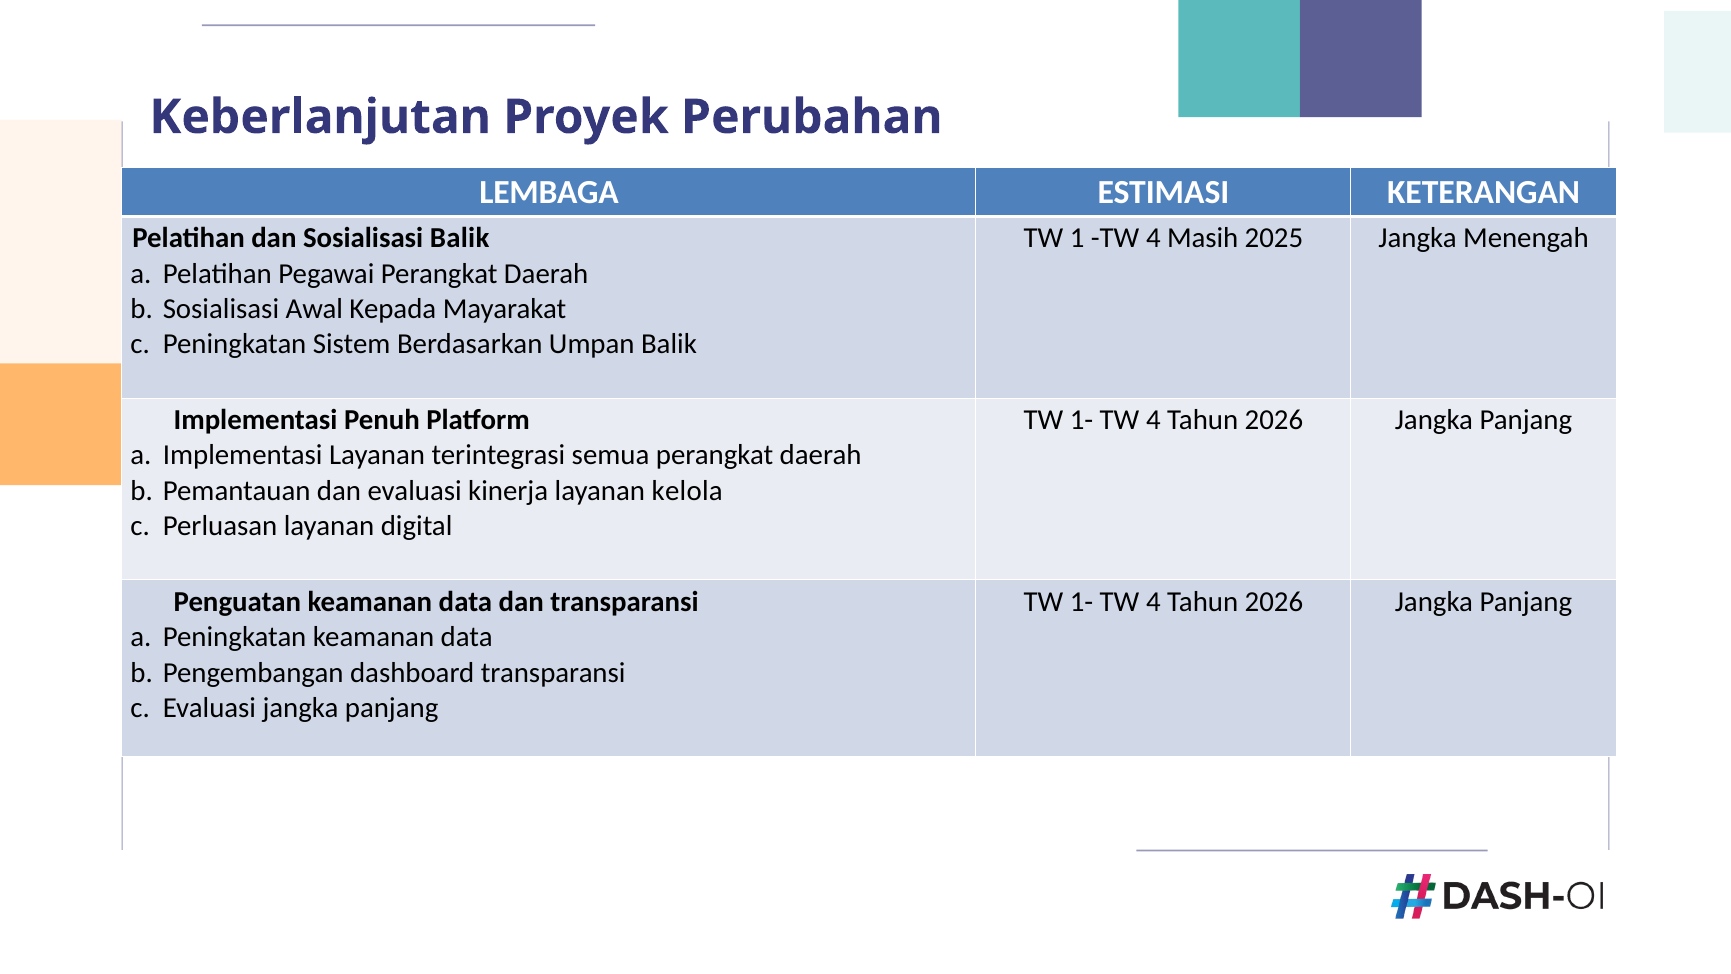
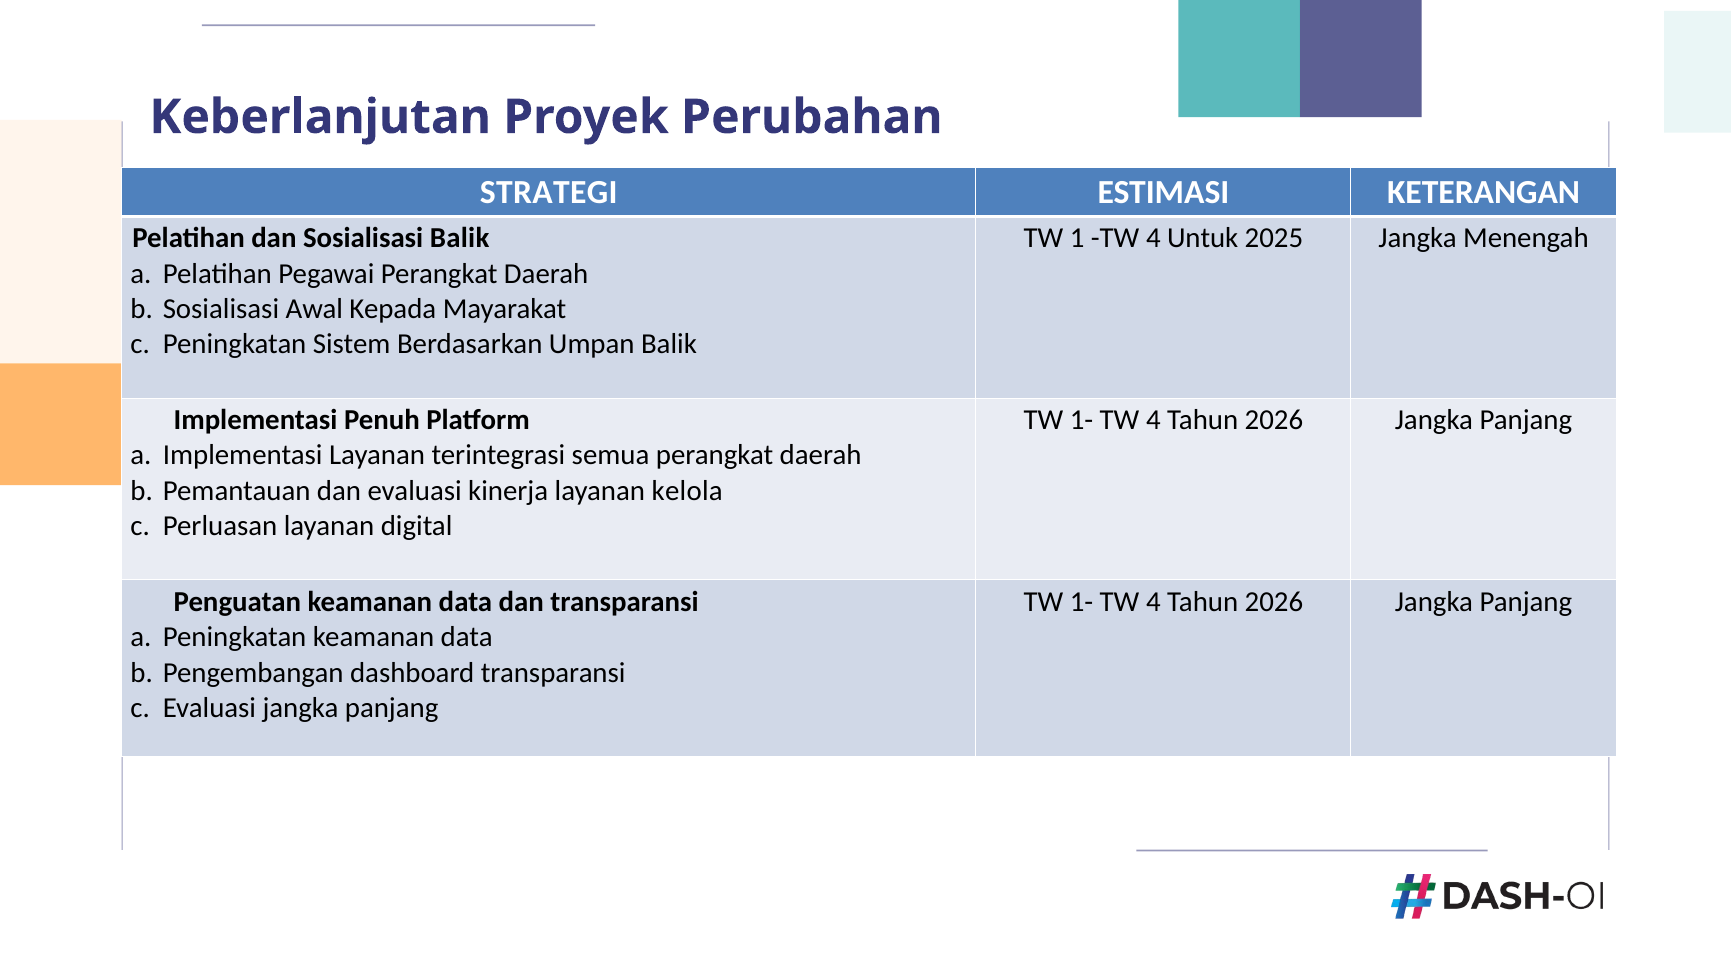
LEMBAGA: LEMBAGA -> STRATEGI (549, 192)
Masih: Masih -> Untuk (1203, 238)
